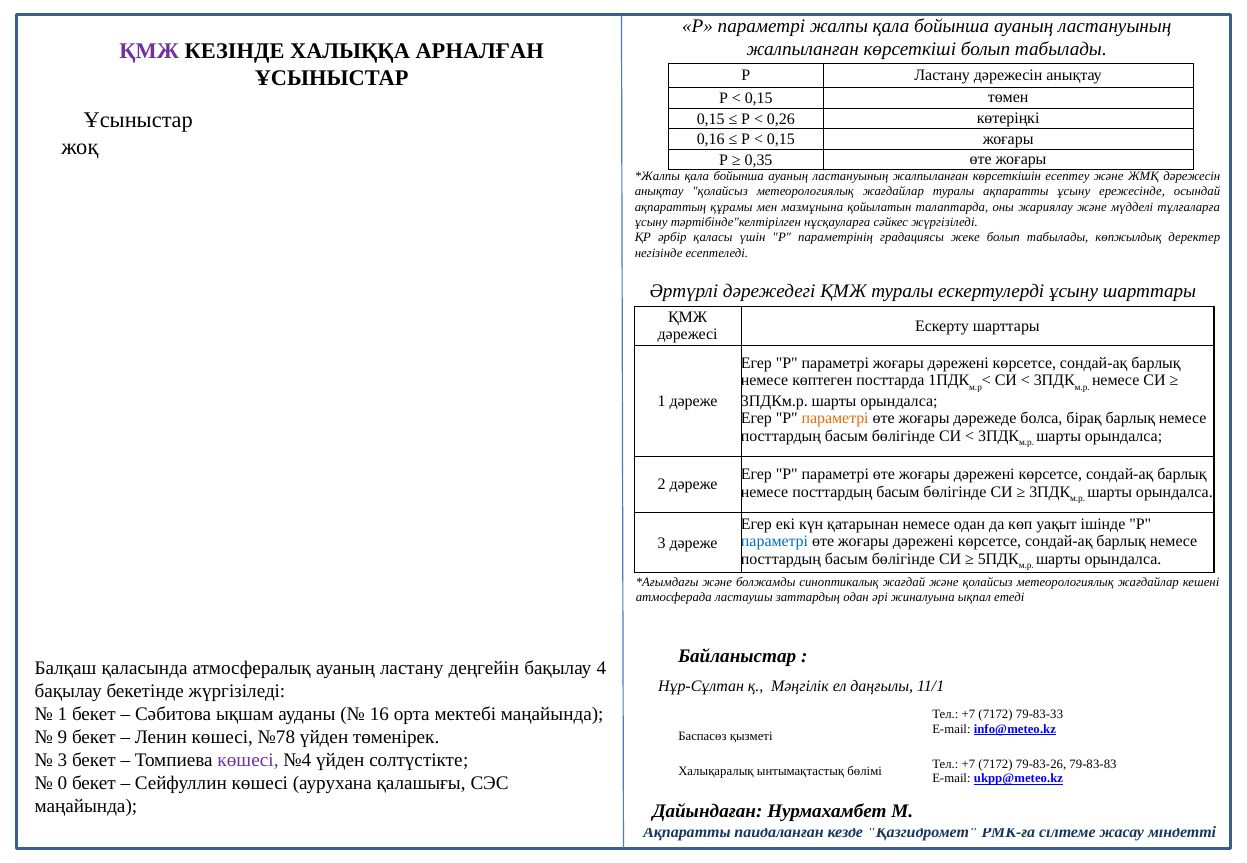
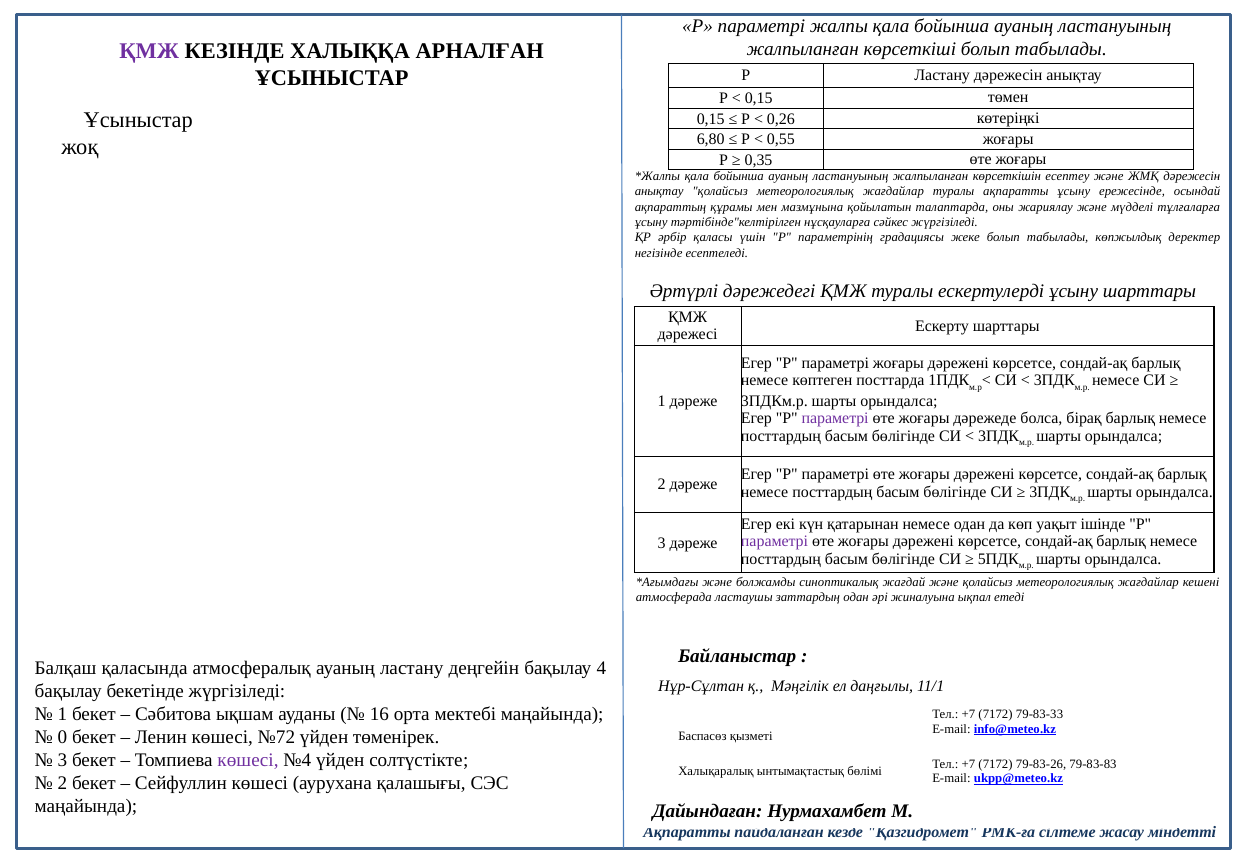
0,16: 0,16 -> 6,80 (711, 140)
0,15: 0,15 -> 0,55 (781, 140)
параметрі colour: orange -> purple (835, 419)
параметрі colour: blue -> purple (775, 542)
9: 9 -> 0 (62, 737)
№78: №78 -> №72 (276, 737)
0: 0 -> 2 (62, 784)
